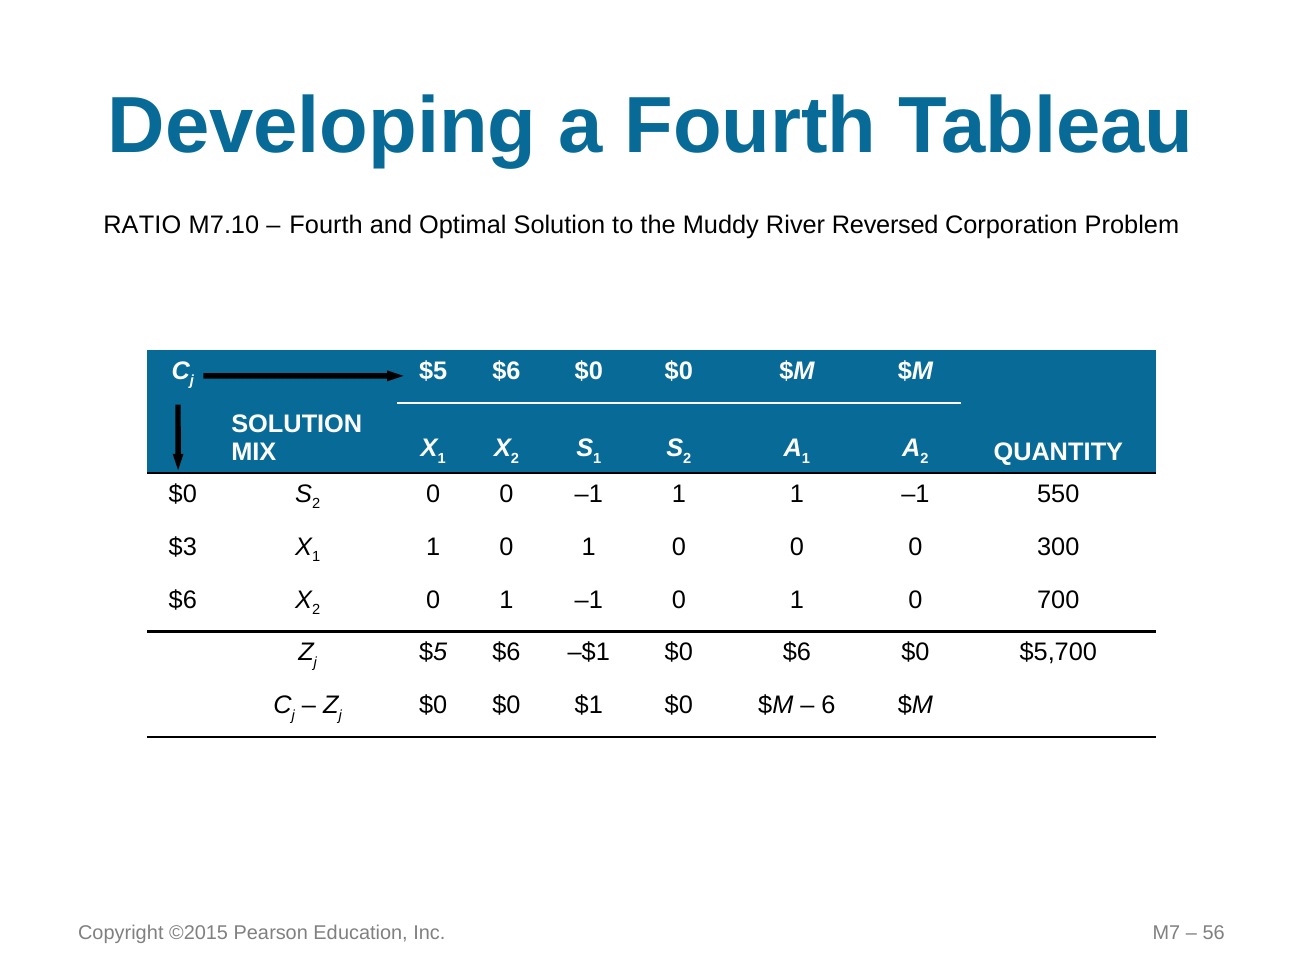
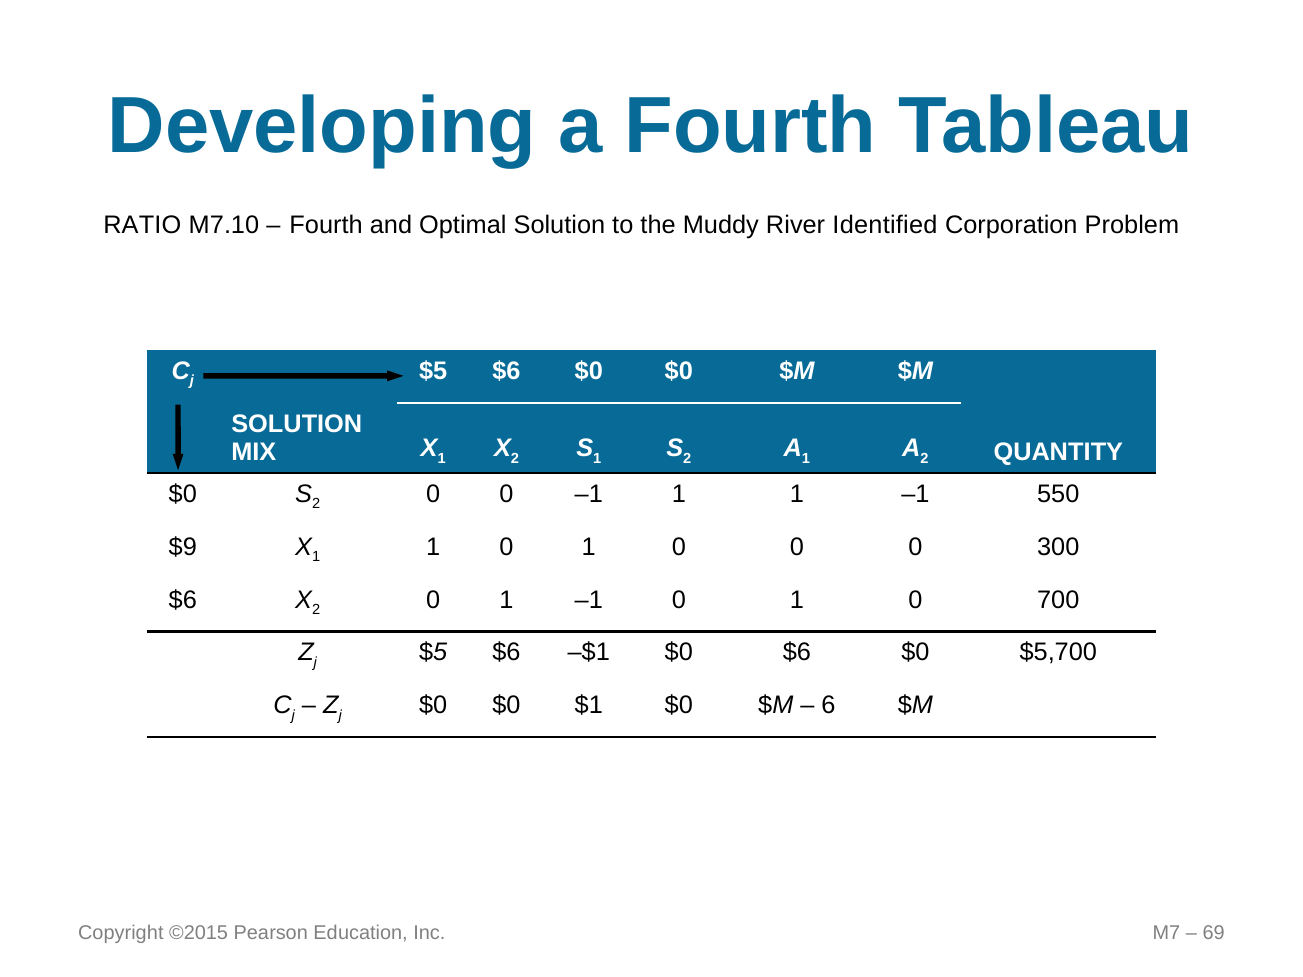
Reversed: Reversed -> Identified (885, 225)
$3: $3 -> $9 (183, 547)
56: 56 -> 69 (1214, 933)
